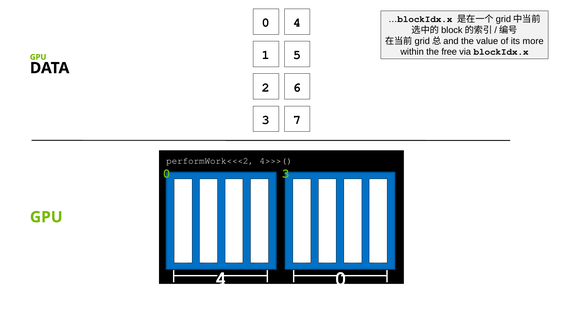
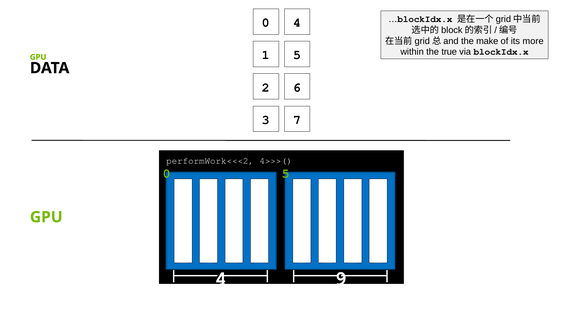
value: value -> make (487, 41)
free: free -> true (449, 52)
0 3: 3 -> 5 (286, 173)
4 0: 0 -> 9 (341, 278)
